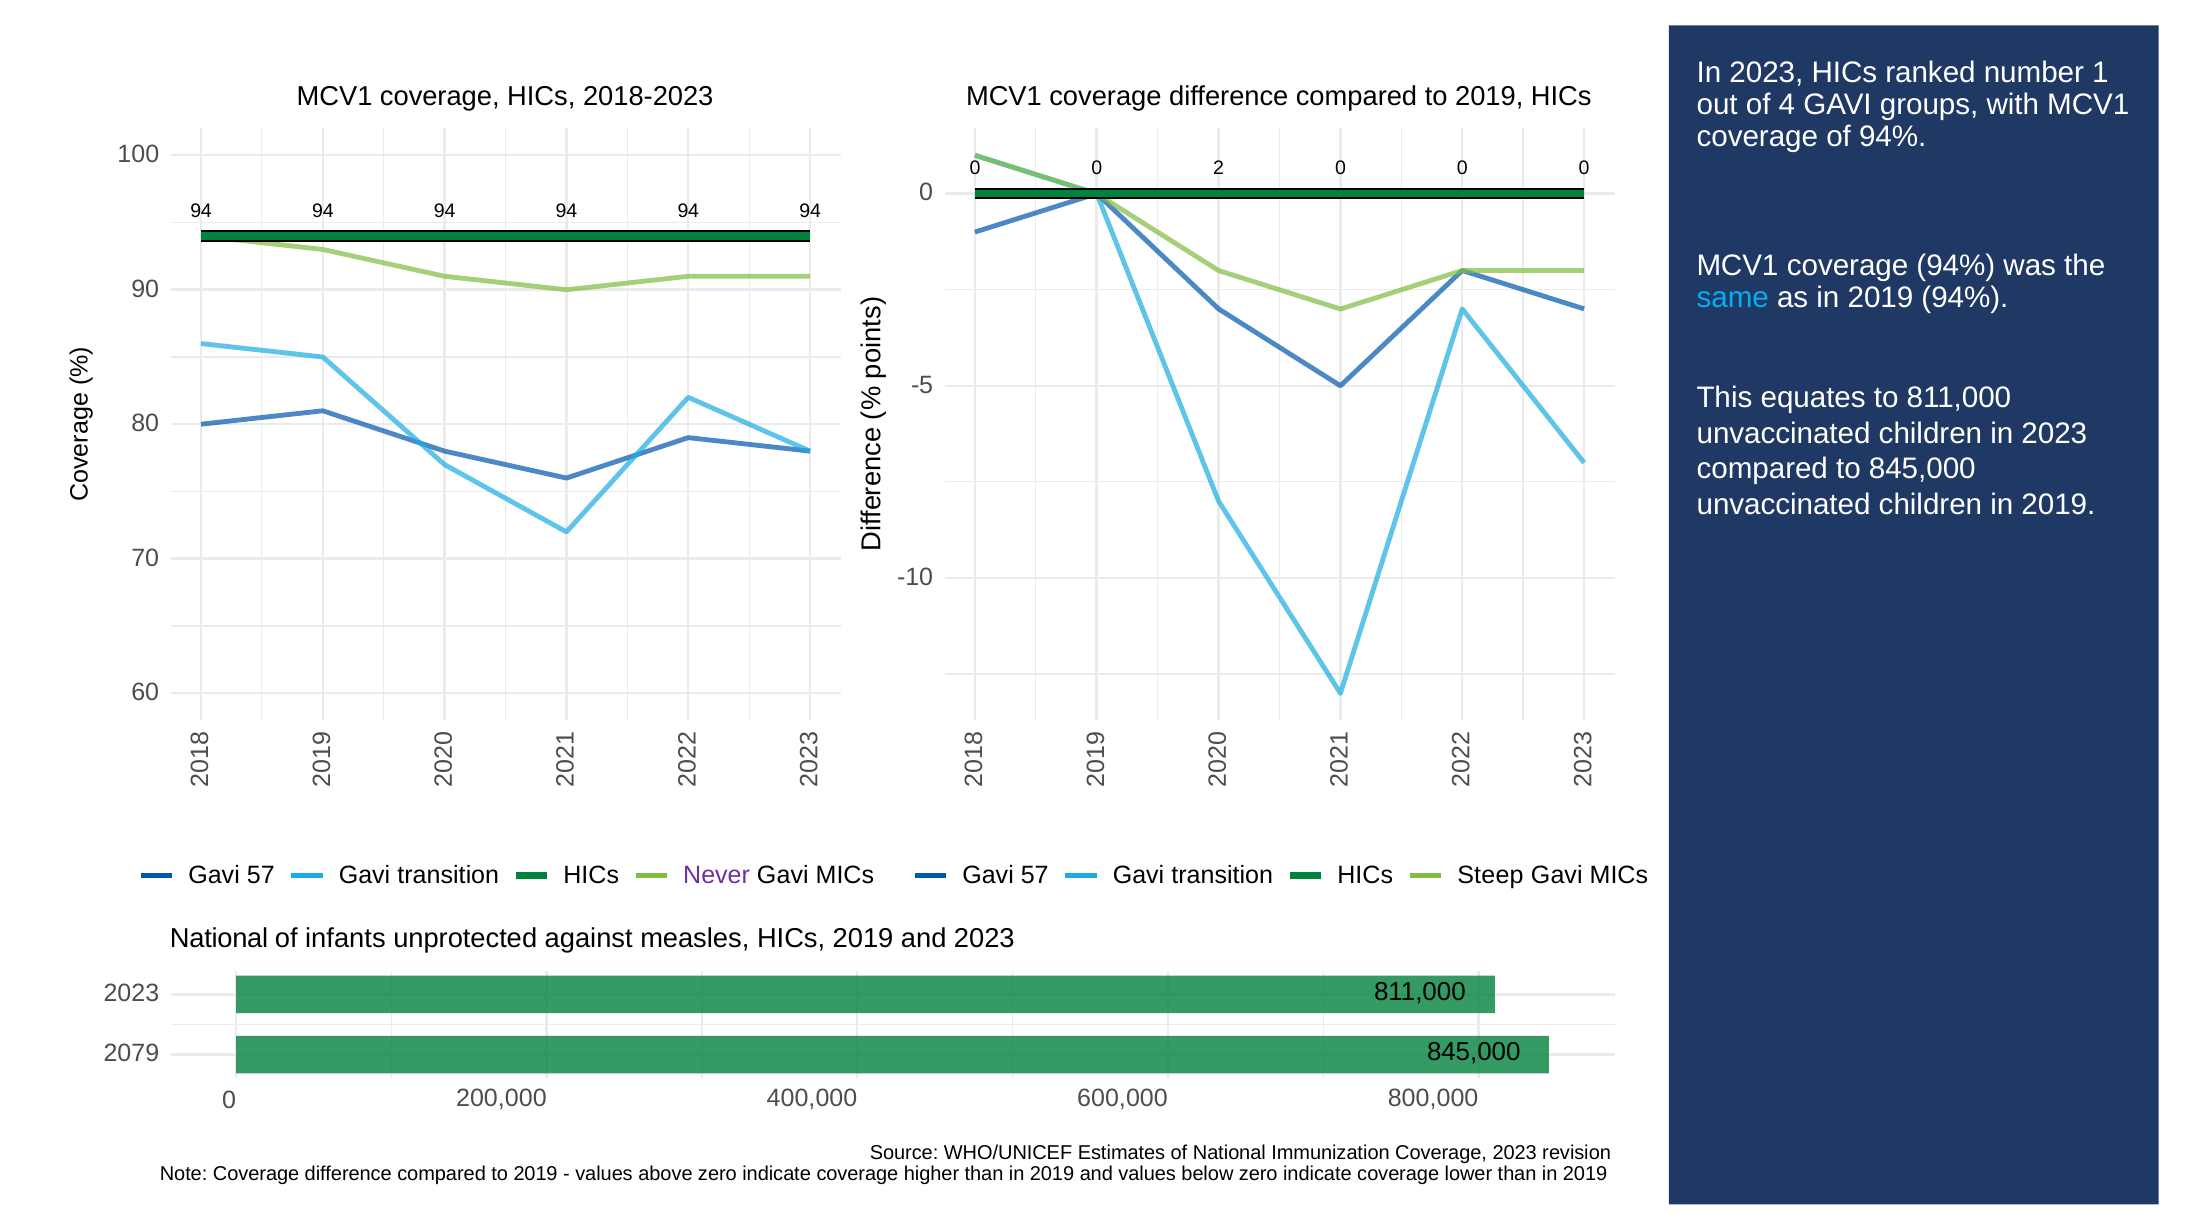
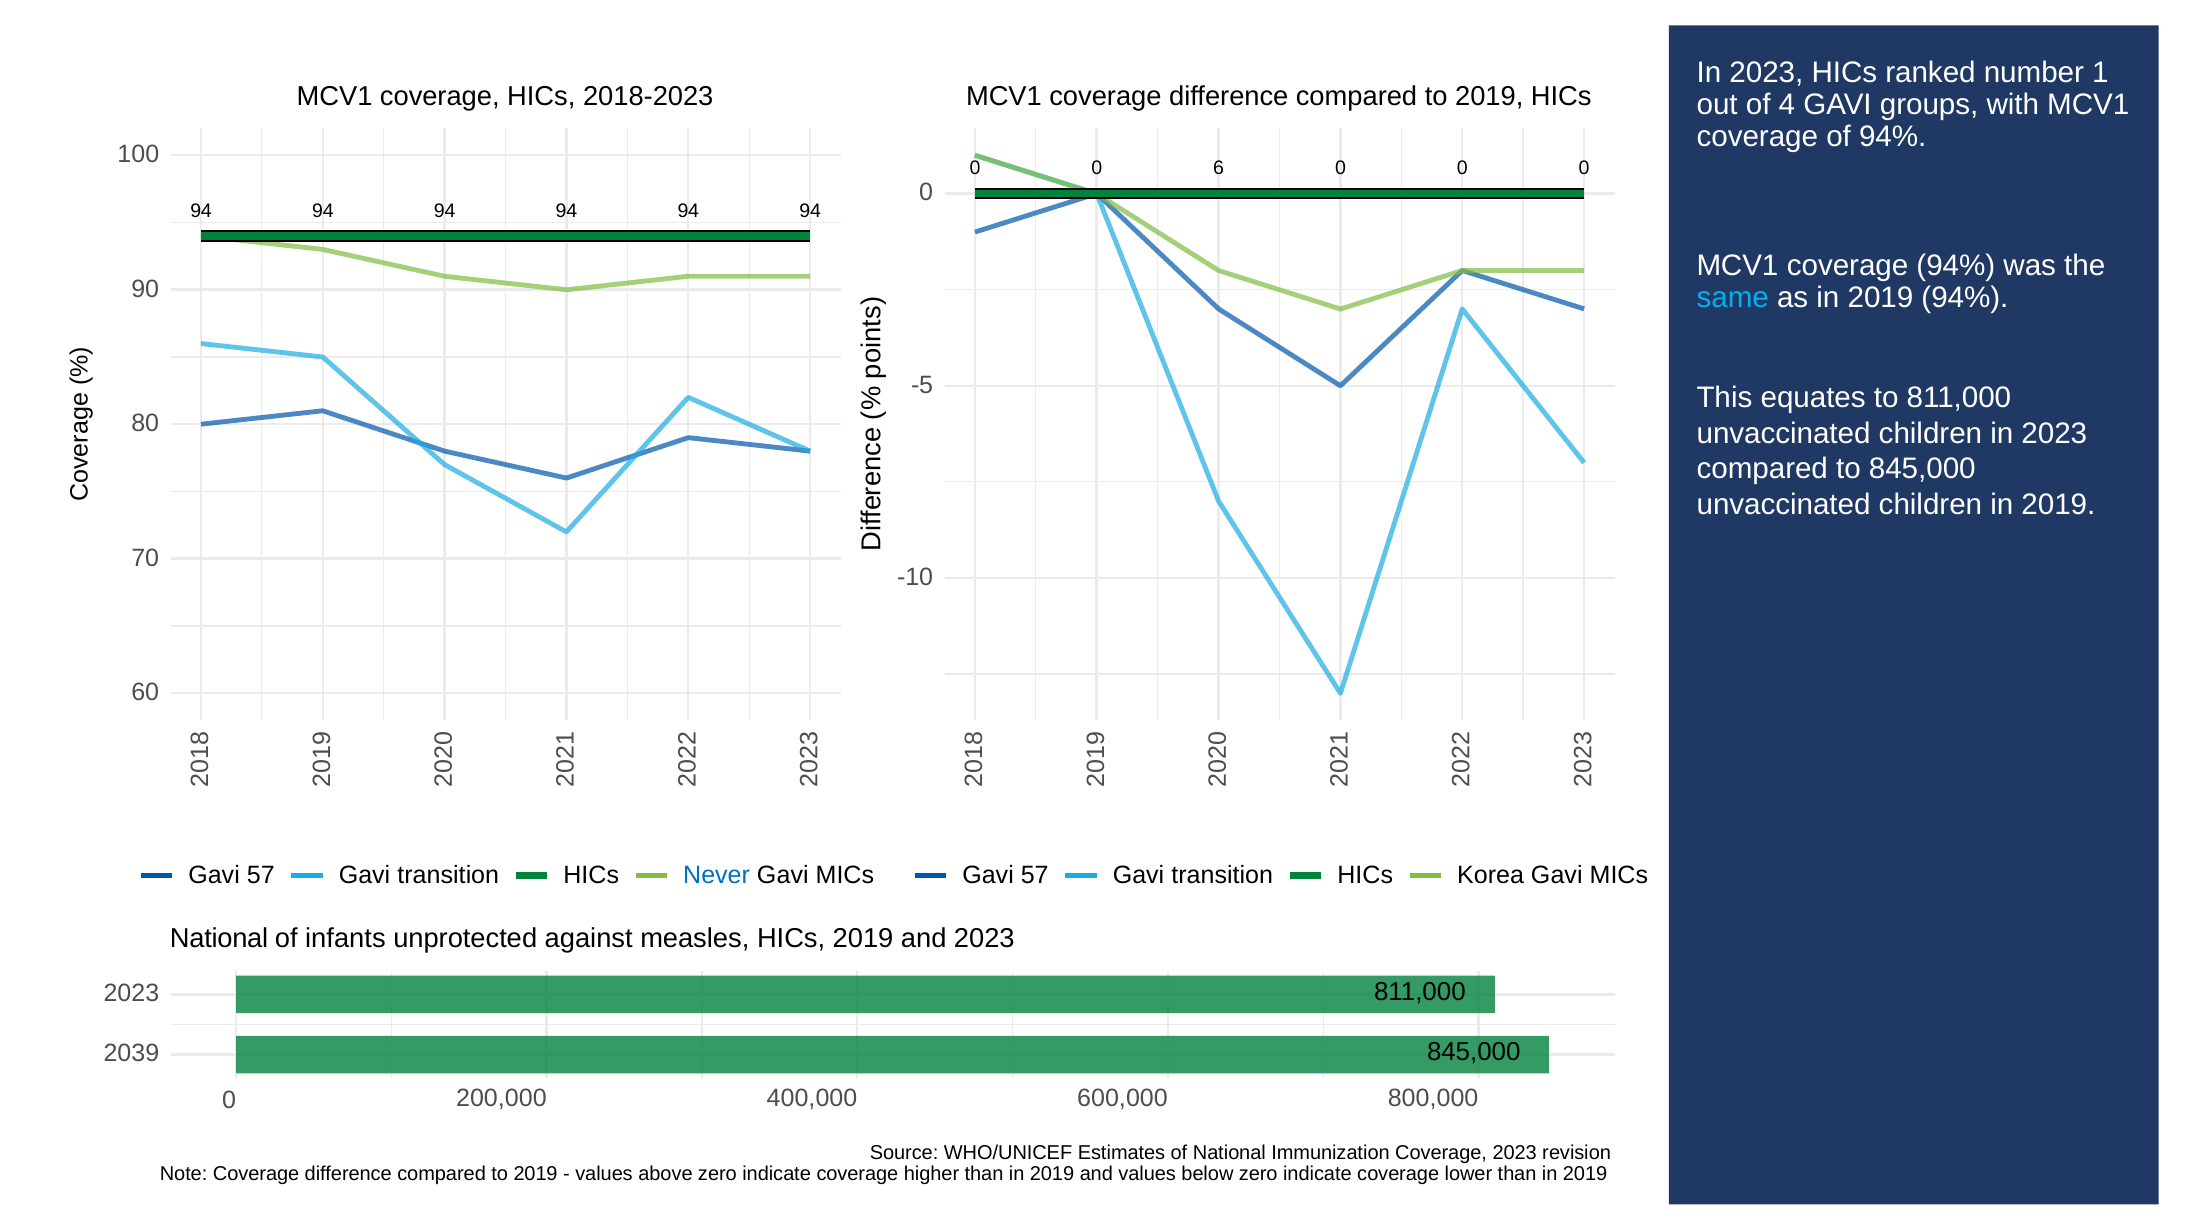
0 0 2: 2 -> 6 (1219, 168)
Never colour: purple -> blue (717, 874)
Steep: Steep -> Korea (1491, 874)
2079: 2079 -> 2039 (131, 1053)
